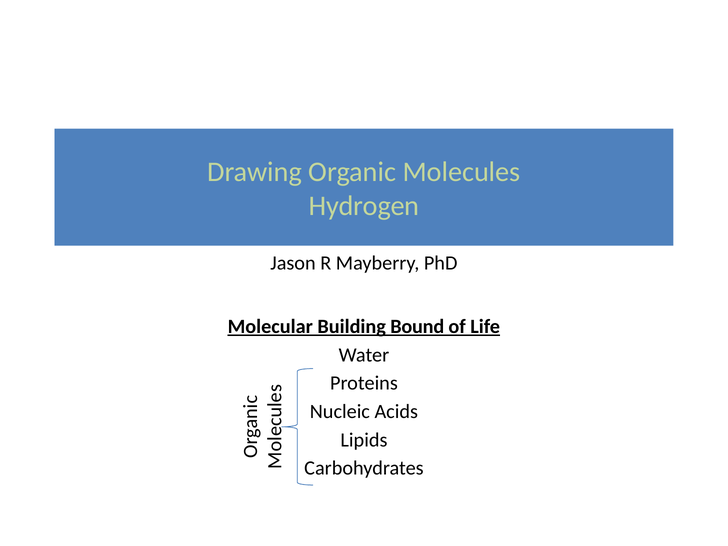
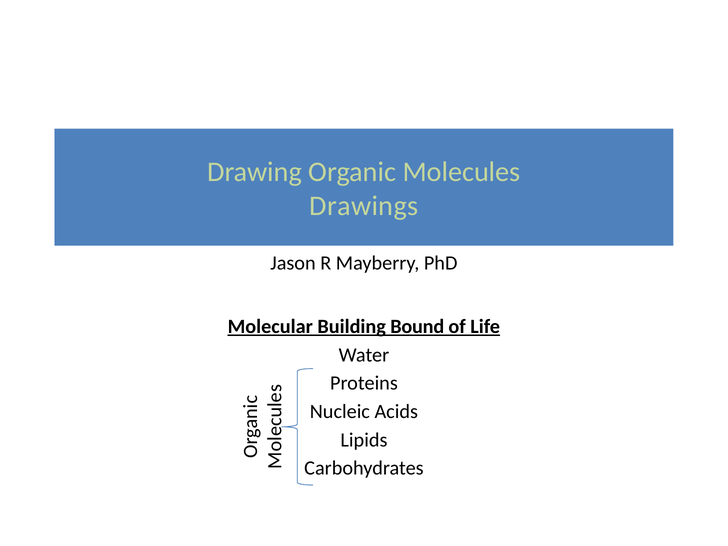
Hydrogen: Hydrogen -> Drawings (364, 206)
